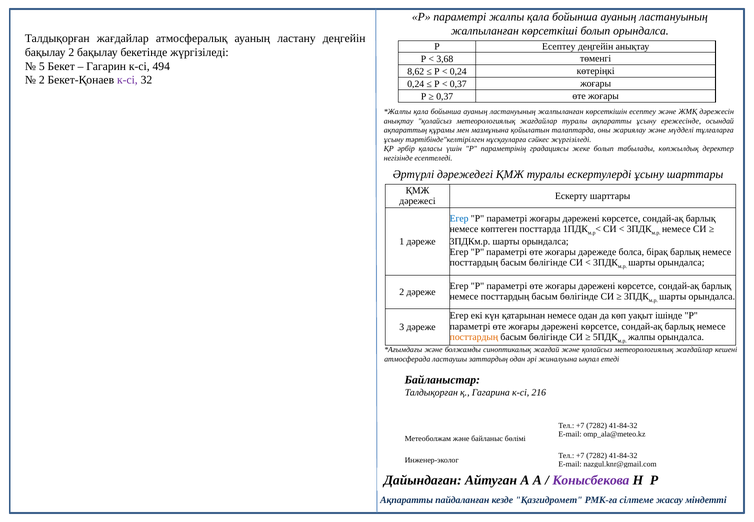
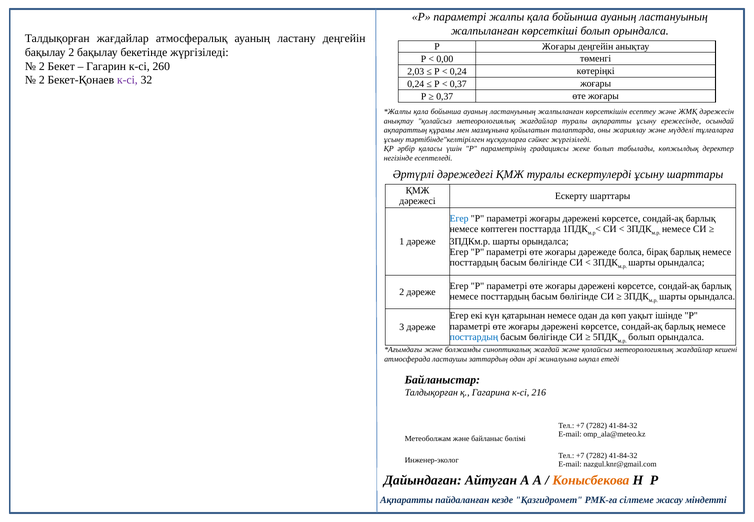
Р Есептеу: Есептеу -> Жоғары (559, 47)
3,68: 3,68 -> 0,00 (445, 59)
5: 5 -> 2 (42, 66)
494: 494 -> 260 (161, 66)
8,62: 8,62 -> 2,03 (416, 71)
посттардың colour: orange -> blue (474, 337)
жалпы: жалпы -> болып (642, 337)
Конысбекова colour: purple -> orange (591, 480)
